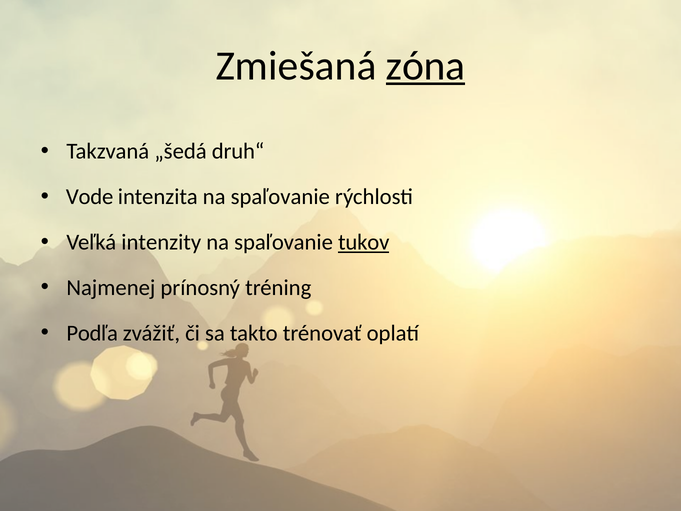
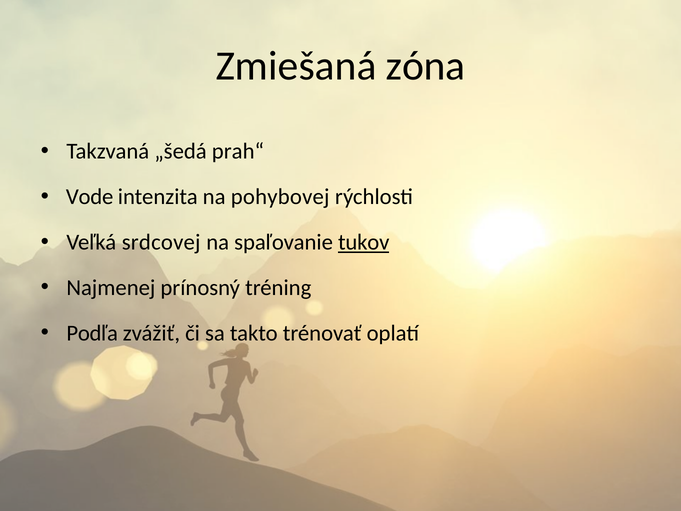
zóna underline: present -> none (426, 66)
druh“: druh“ -> prah“ (238, 151)
intenzita na spaľovanie: spaľovanie -> pohybovej (280, 197)
intenzity: intenzity -> srdcovej (161, 242)
